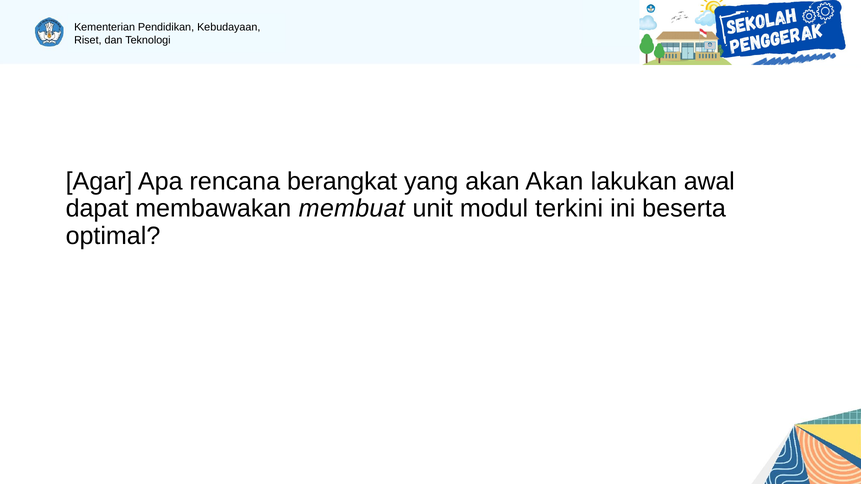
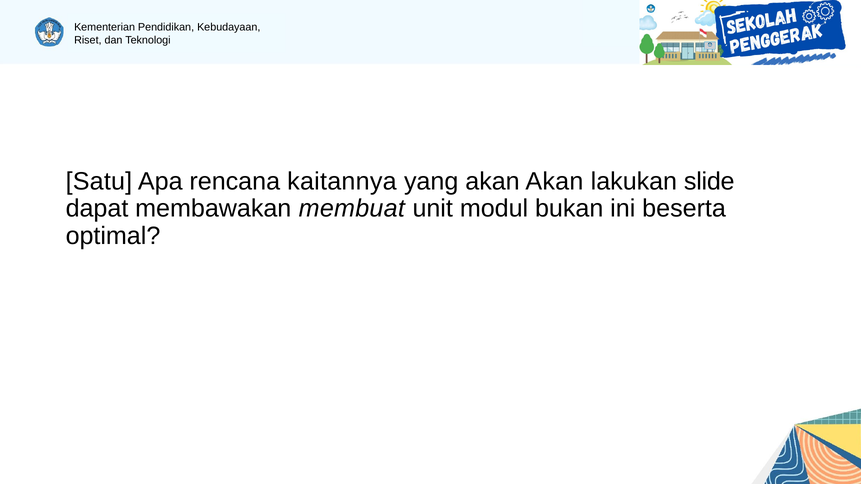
Agar: Agar -> Satu (99, 182)
berangkat: berangkat -> kaitannya (342, 182)
awal: awal -> slide (709, 182)
terkini: terkini -> bukan (569, 209)
